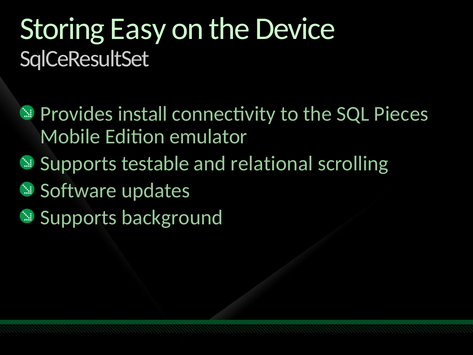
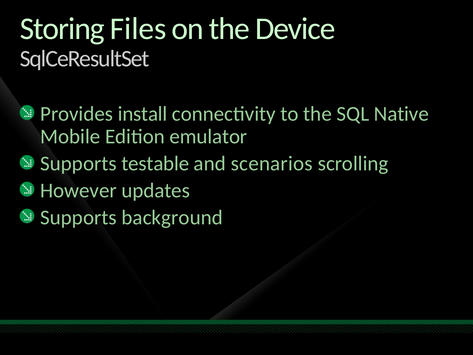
Easy: Easy -> Files (138, 29)
Pieces: Pieces -> Native (401, 114)
relational: relational -> scenarios (272, 163)
Software: Software -> However (78, 190)
